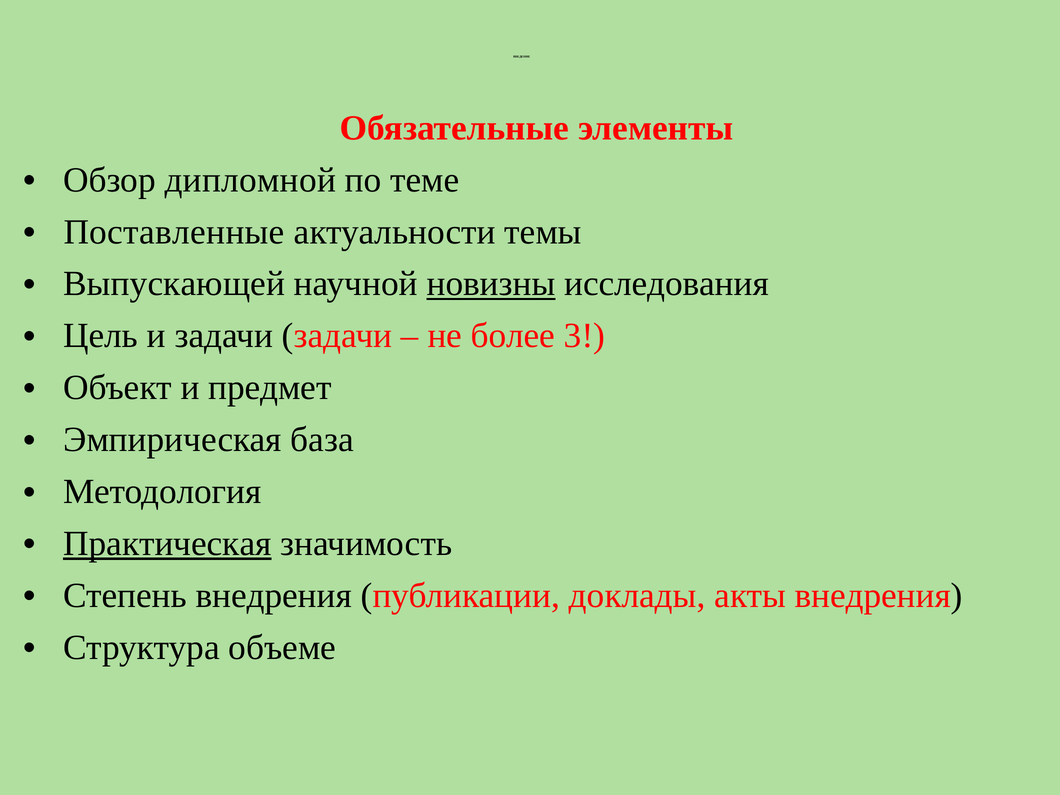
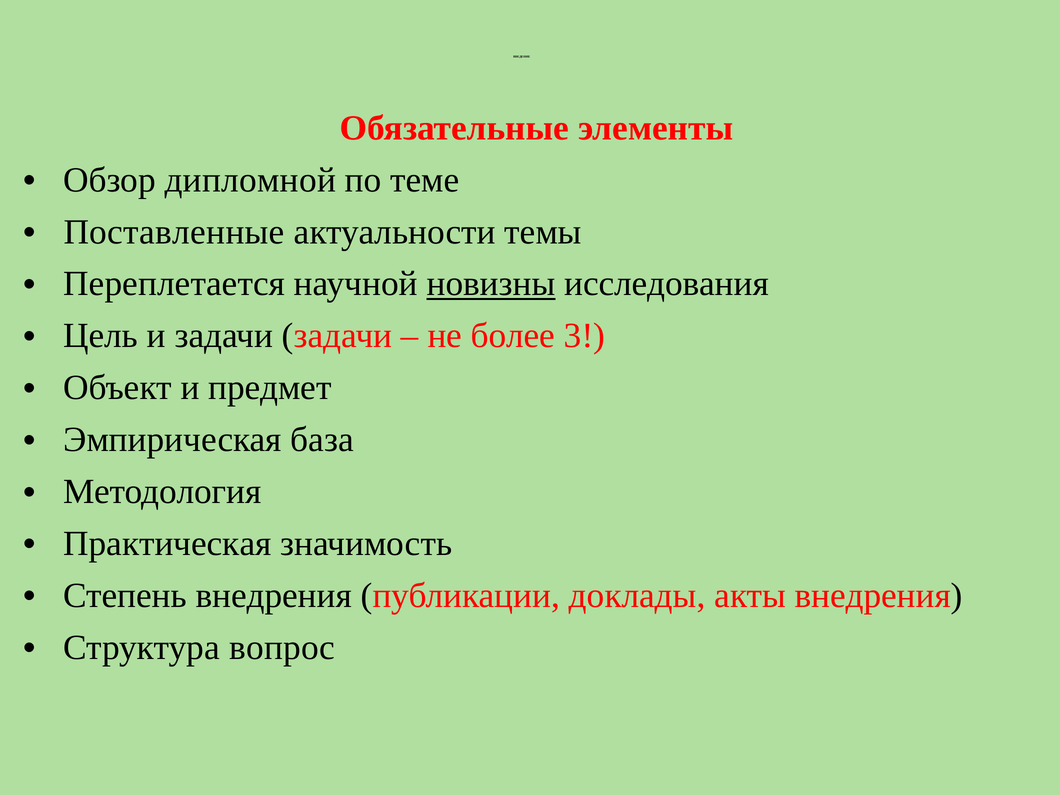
Выпускающей: Выпускающей -> Переплетается (174, 284)
Практическая underline: present -> none (167, 544)
объеме: объеме -> вопрос (282, 647)
